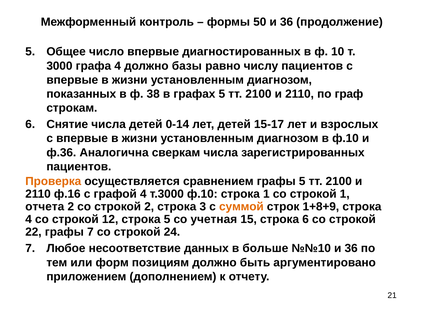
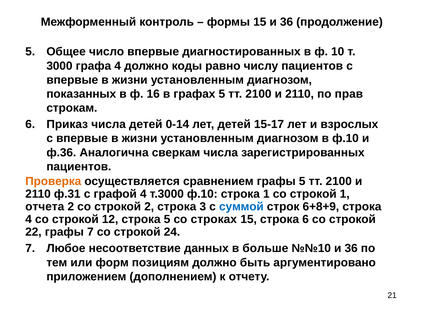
формы 50: 50 -> 15 (260, 22)
базы: базы -> коды (187, 66)
38: 38 -> 16 (153, 94)
граф: граф -> прав (349, 94)
Снятие: Снятие -> Приказ (67, 125)
ф.16: ф.16 -> ф.31 (67, 194)
суммой colour: orange -> blue (241, 207)
1+8+9: 1+8+9 -> 6+8+9 (321, 207)
учетная: учетная -> строках (214, 220)
